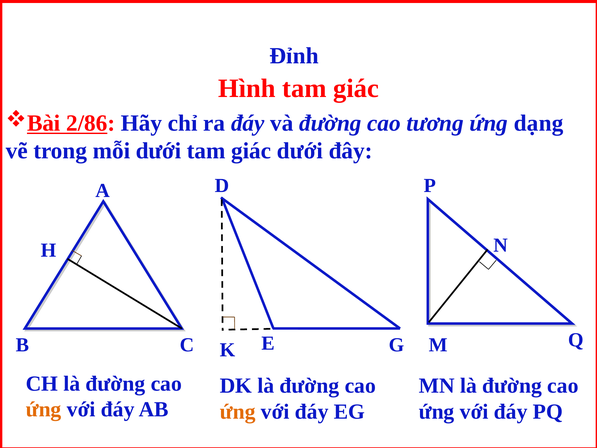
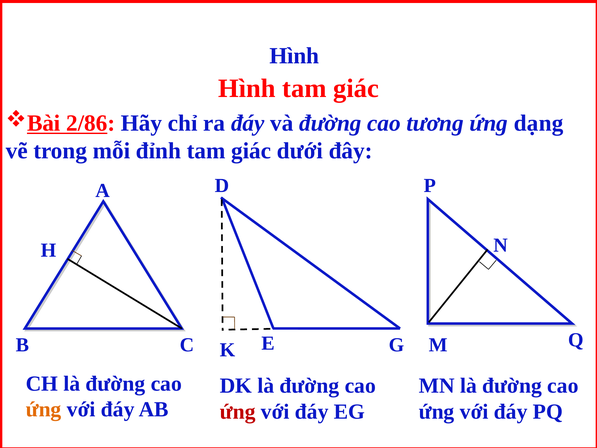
Đỉnh: Đỉnh -> Hình (294, 56)
mỗi dưới: dưới -> đỉnh (159, 151)
ứng colour: orange -> red (238, 411)
